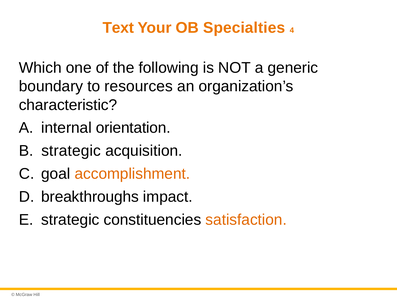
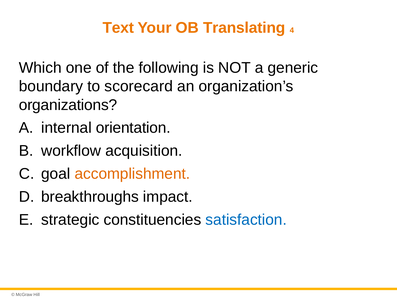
Specialties: Specialties -> Translating (244, 28)
resources: resources -> scorecard (139, 86)
characteristic: characteristic -> organizations (68, 105)
strategic: strategic -> workflow (71, 151)
satisfaction colour: orange -> blue (246, 220)
